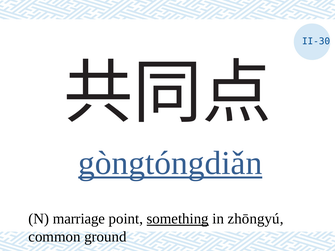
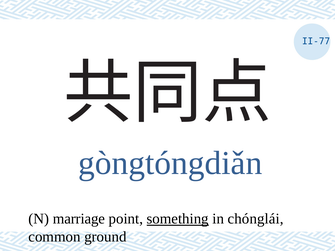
II-30: II-30 -> II-77 (316, 41)
gòngtóngdiǎn underline: present -> none (170, 163)
zhōngyú: zhōngyú -> chónglái (256, 219)
